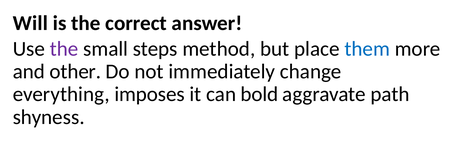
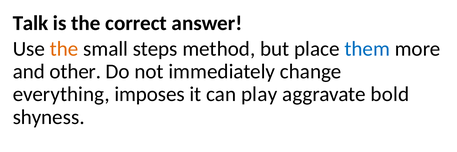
Will: Will -> Talk (31, 23)
the colour: purple -> orange (64, 49)
bold: bold -> play (259, 94)
path: path -> bold (390, 94)
